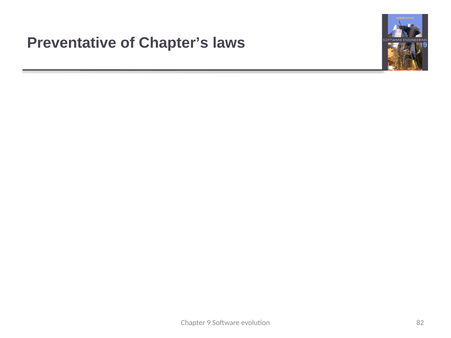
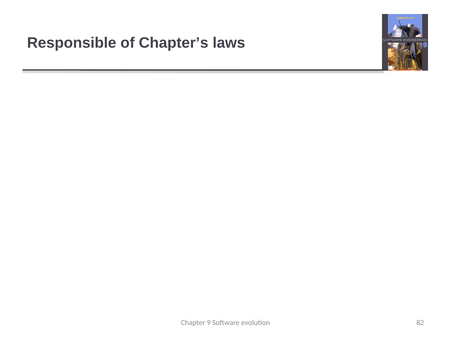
Preventative: Preventative -> Responsible (72, 43)
